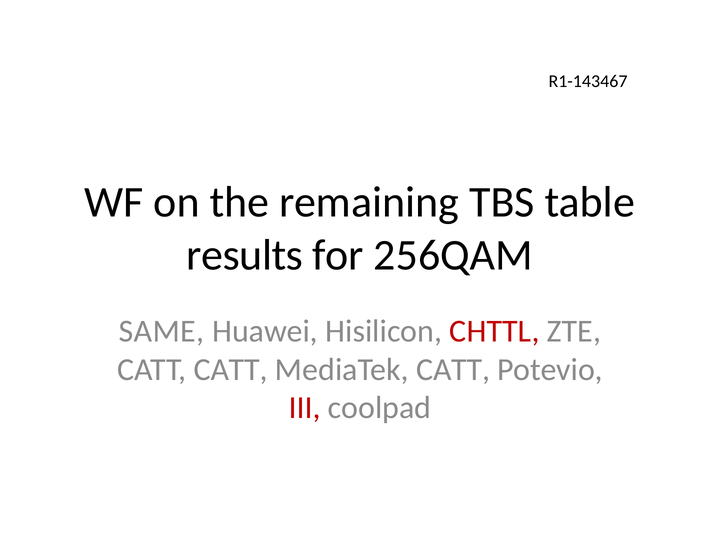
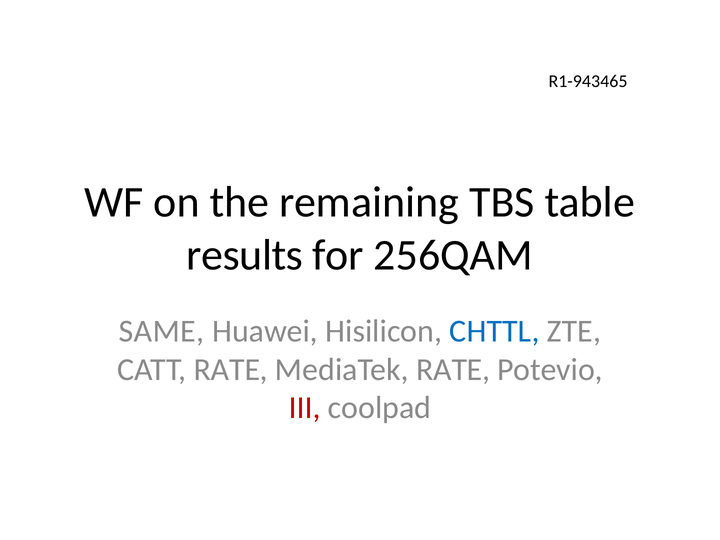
R1-143467: R1-143467 -> R1-943465 (588, 81)
CHTTL colour: red -> blue (494, 331)
CATT CATT: CATT -> RATE (231, 369)
MediaTek CATT: CATT -> RATE (453, 369)
